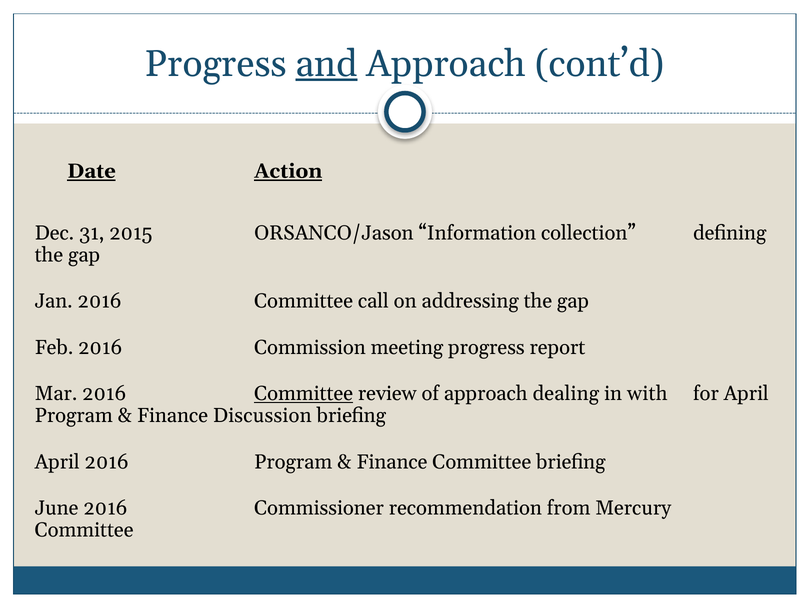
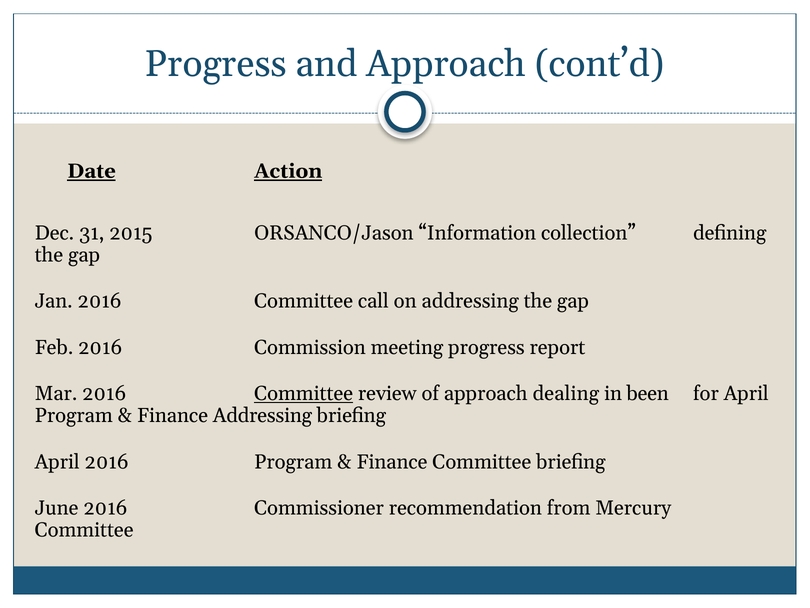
and underline: present -> none (327, 64)
with: with -> been (648, 393)
Finance Discussion: Discussion -> Addressing (262, 415)
